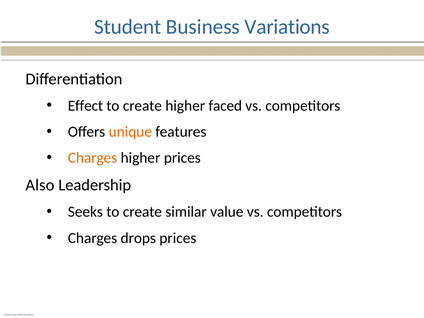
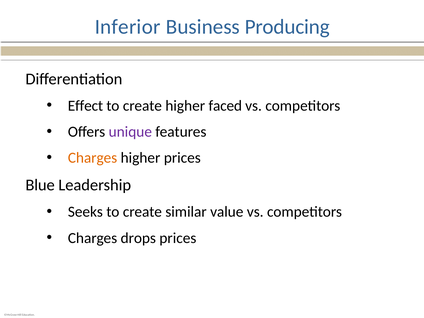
Student: Student -> Inferior (128, 27)
Variations: Variations -> Producing (287, 27)
unique colour: orange -> purple (130, 132)
Also: Also -> Blue (40, 185)
